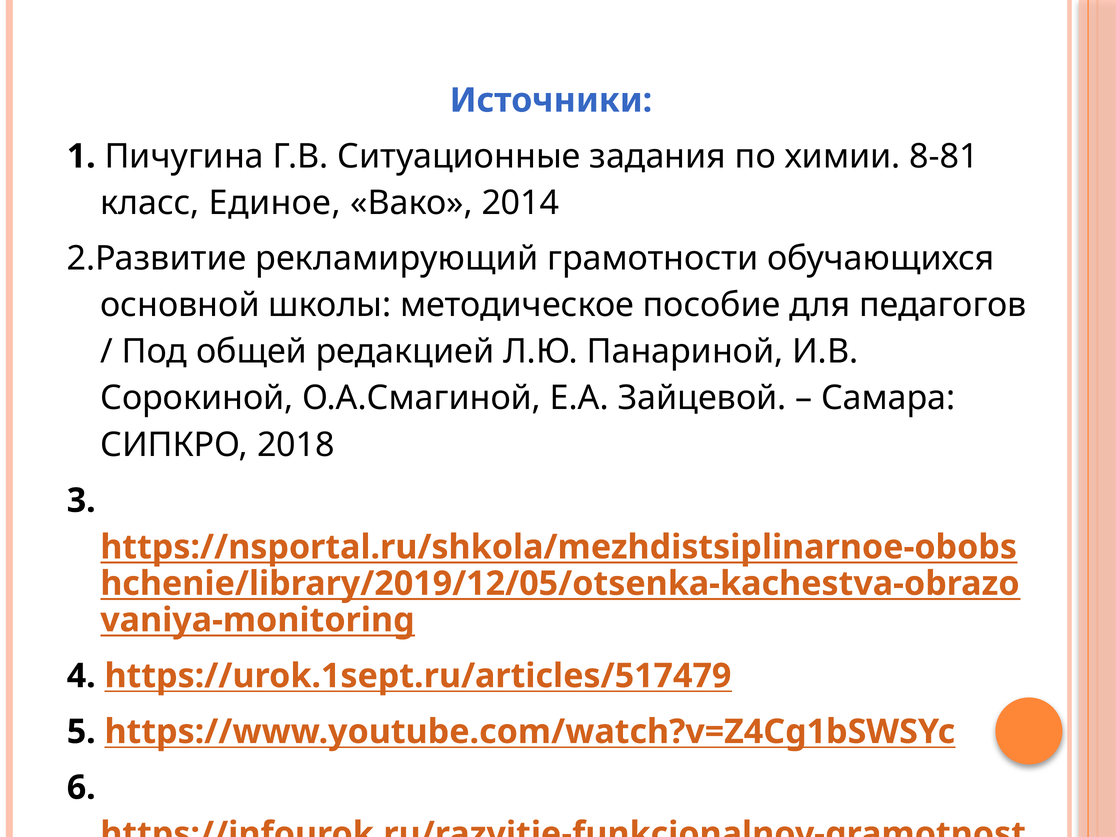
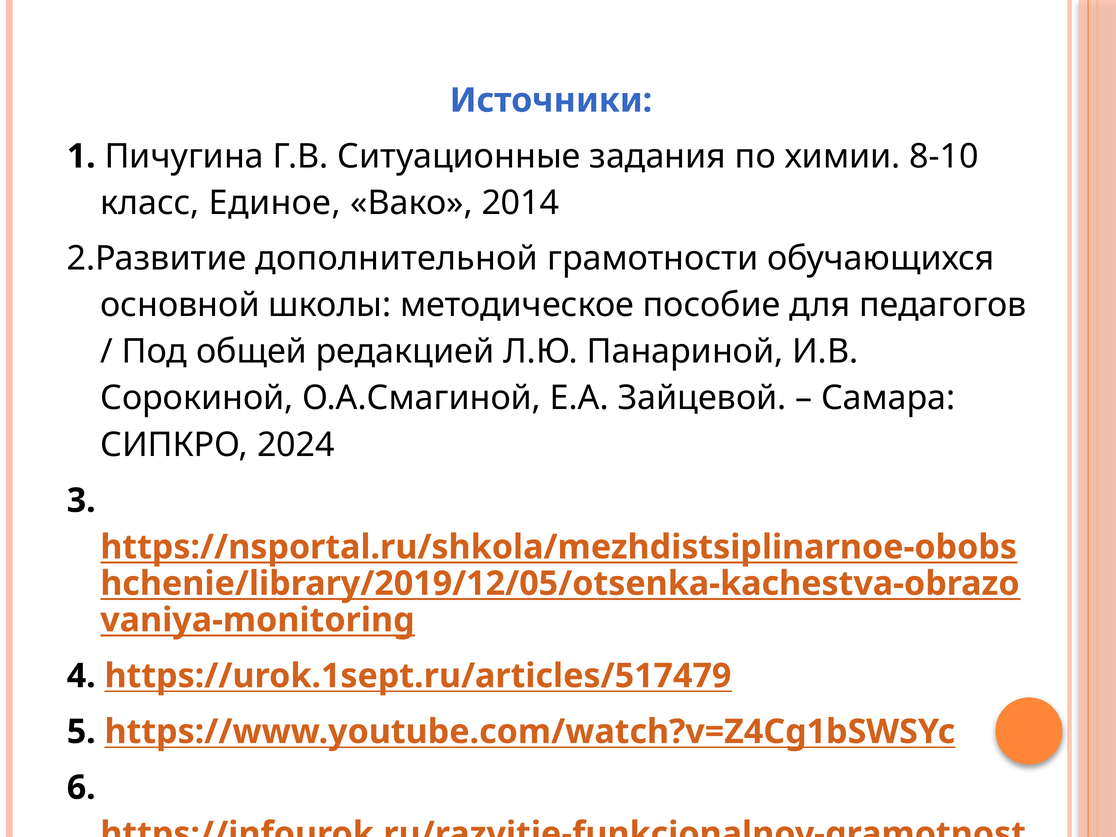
8-81: 8-81 -> 8-10 (944, 156)
рекламирующий: рекламирующий -> дополнительной (397, 259)
2018: 2018 -> 2024 (296, 445)
